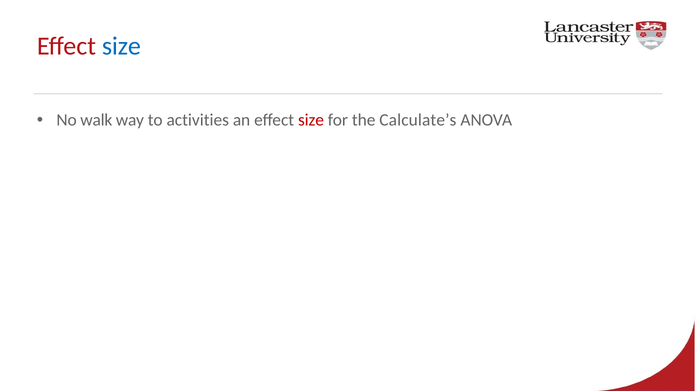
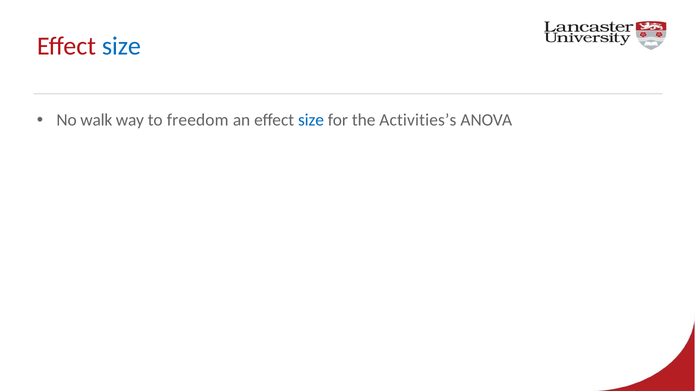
activities: activities -> freedom (198, 120)
size colour: red -> blue (311, 120)
Calculate’s: Calculate’s -> Activities’s (418, 120)
